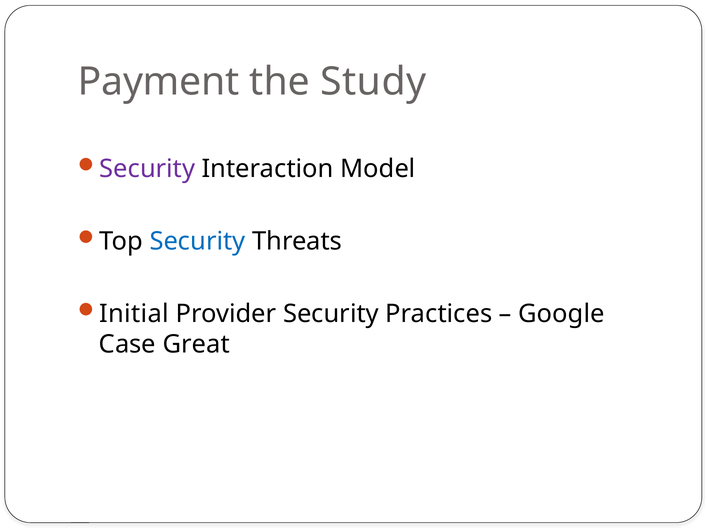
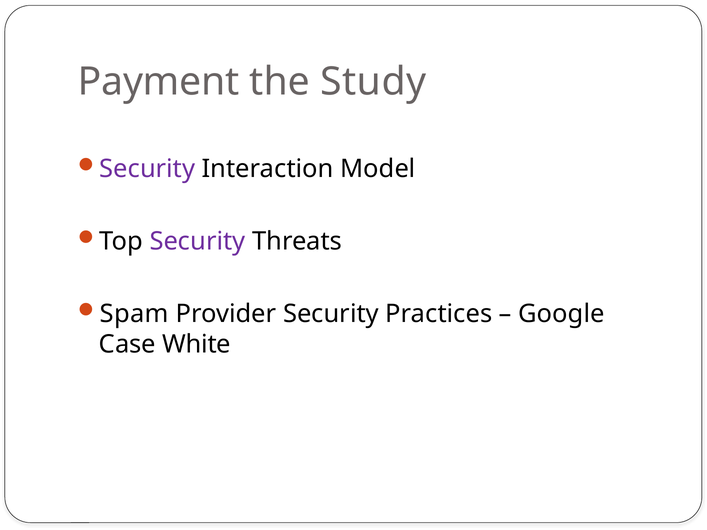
Security colour: blue -> purple (197, 241)
Initial: Initial -> Spam (134, 314)
Great: Great -> White (197, 345)
